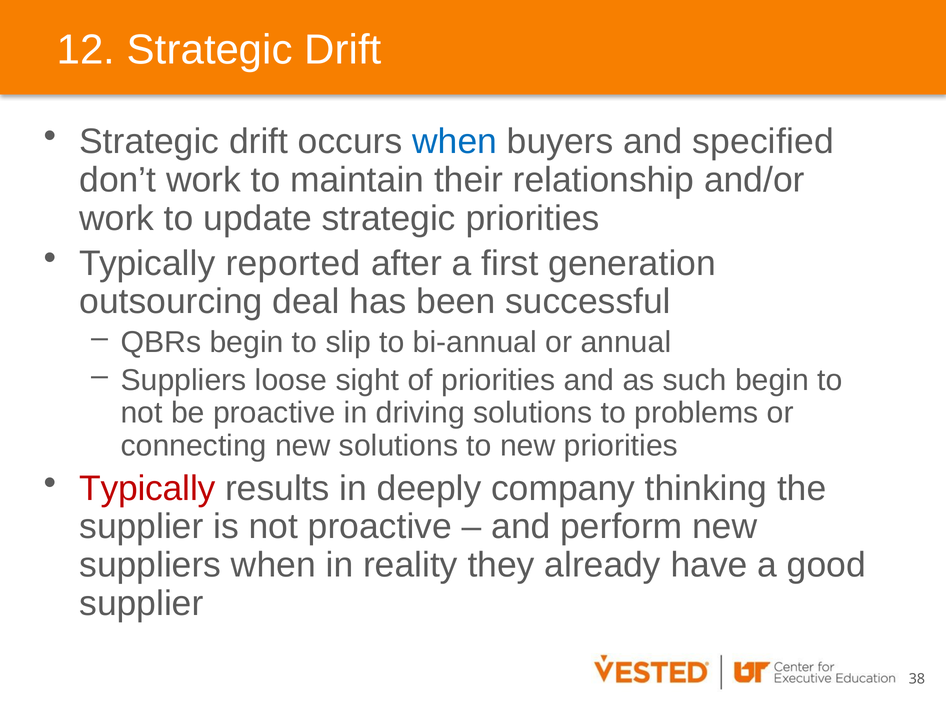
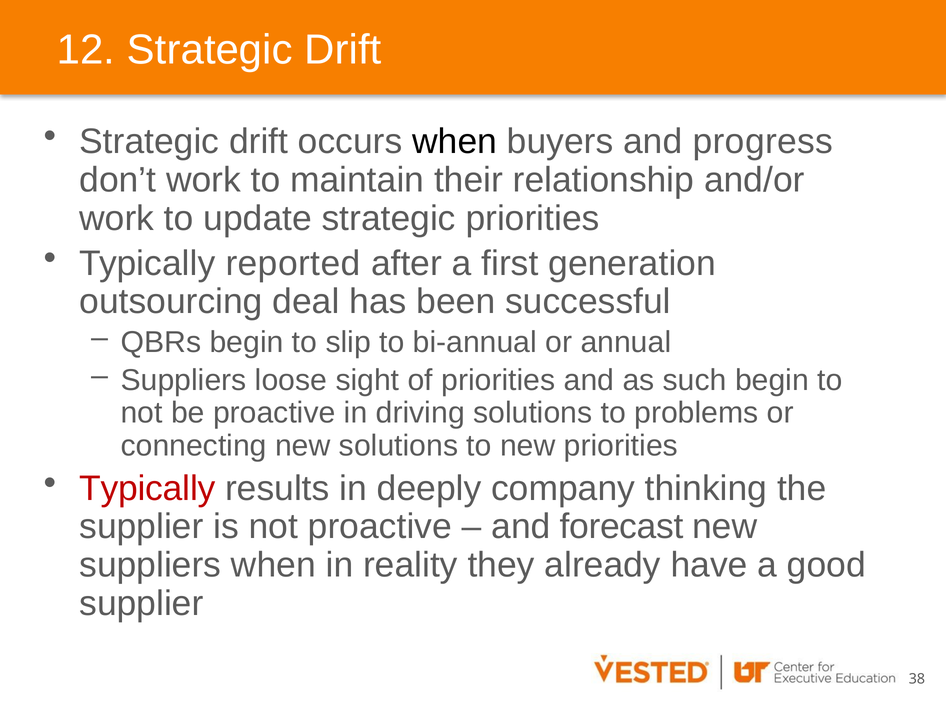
when colour: blue -> black (455, 142)
specified: specified -> progress (763, 142)
perform: perform -> forecast (622, 527)
